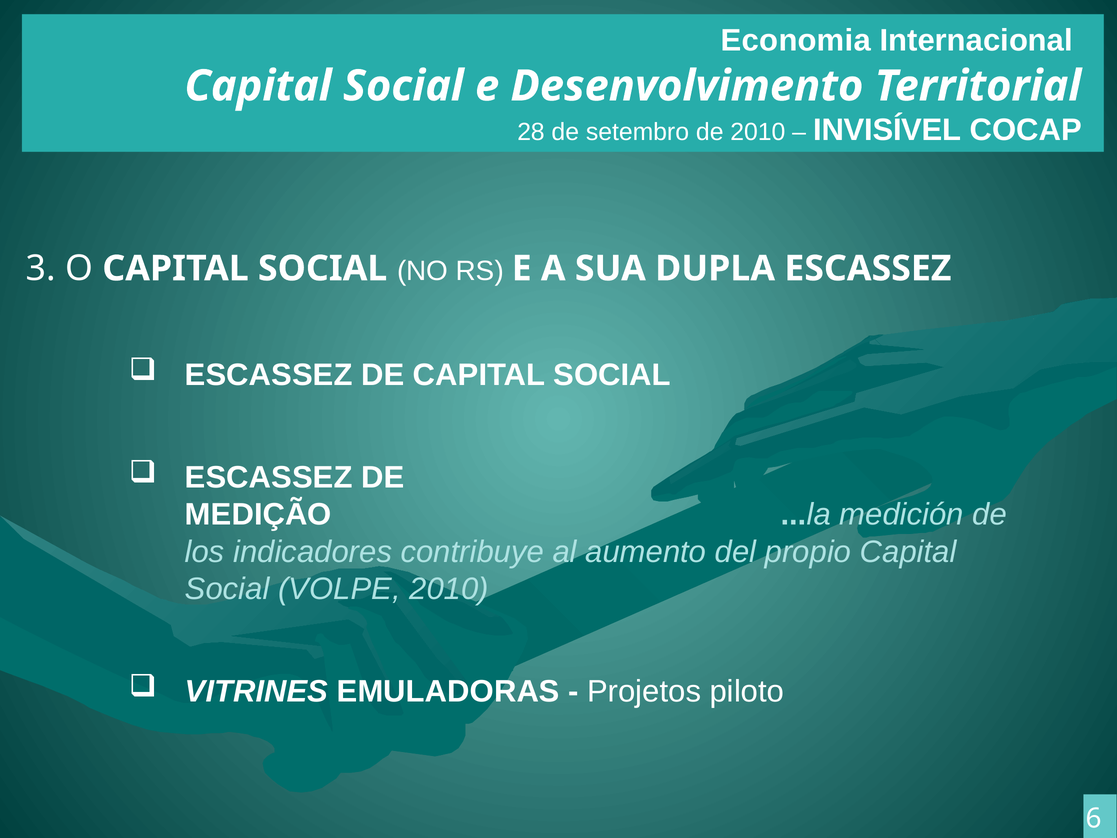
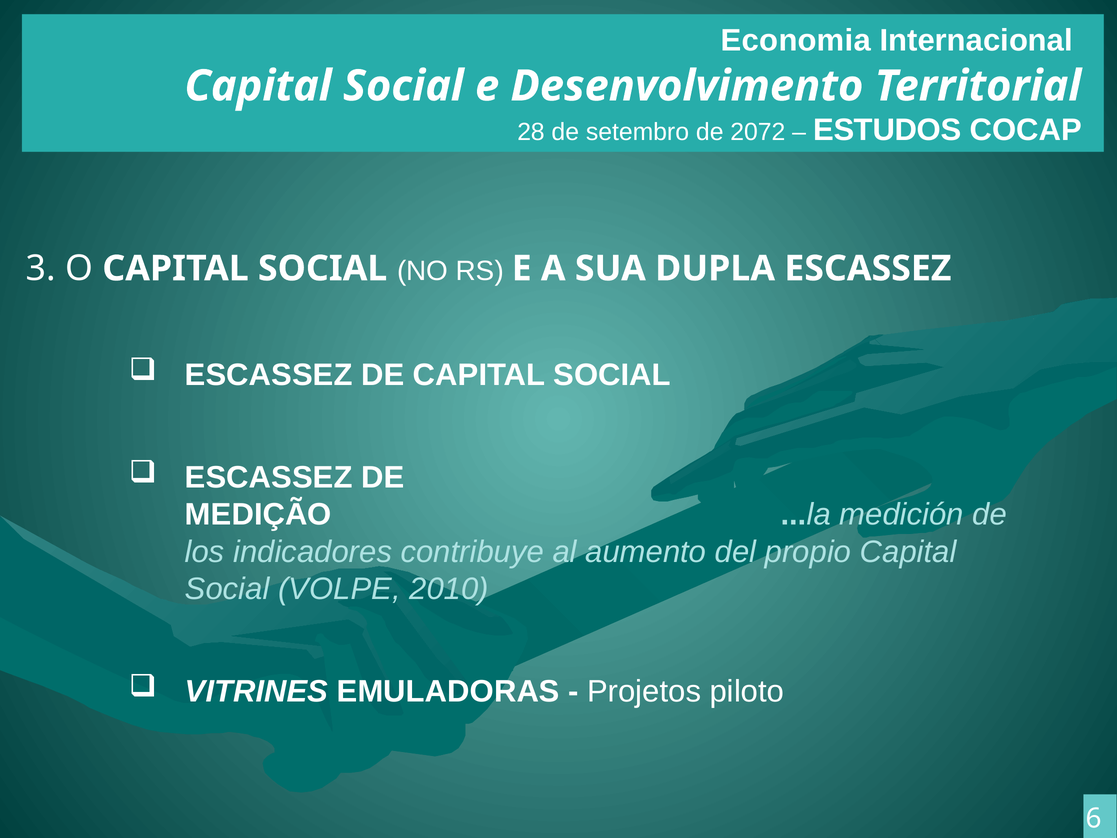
de 2010: 2010 -> 2072 (758, 132)
INVISÍVEL: INVISÍVEL -> ESTUDOS (887, 130)
